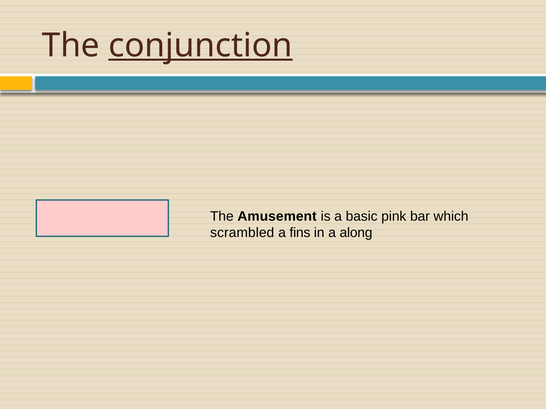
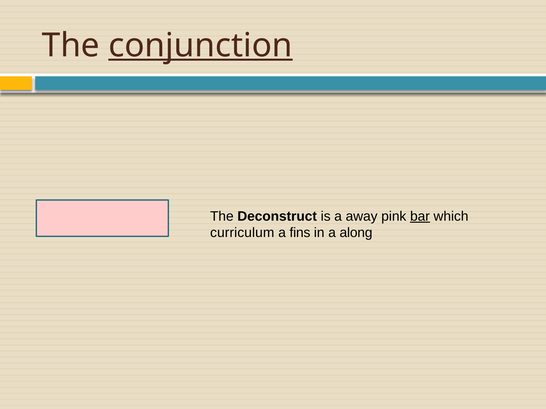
Amusement: Amusement -> Deconstruct (277, 217)
basic: basic -> away (362, 217)
bar underline: none -> present (420, 217)
scrambled: scrambled -> curriculum (242, 233)
